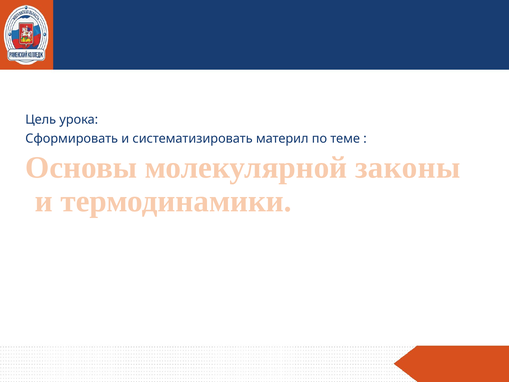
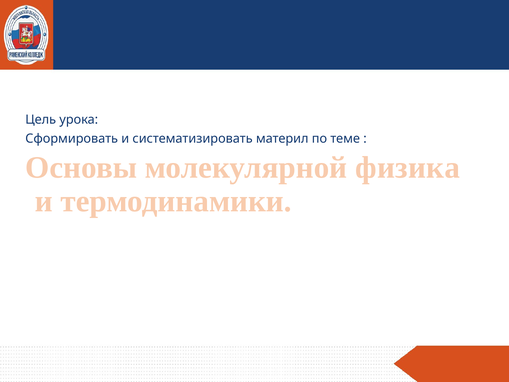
законы: законы -> физика (408, 167)
